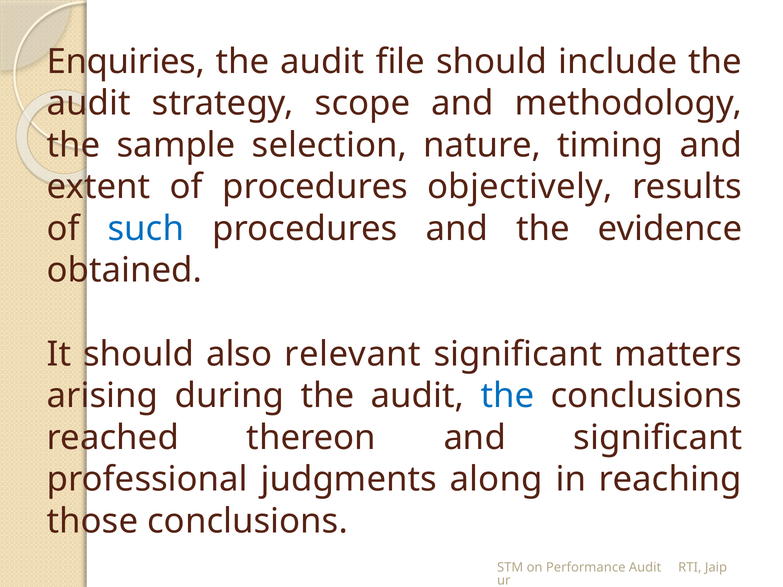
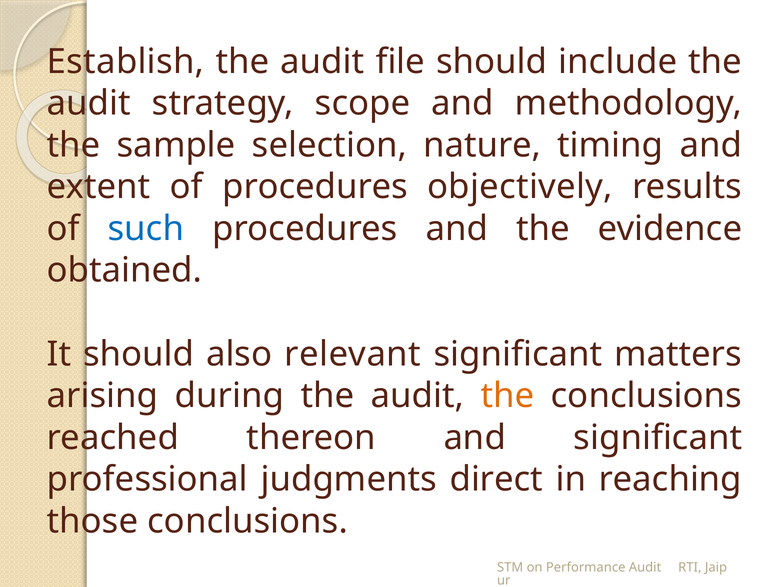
Enquiries: Enquiries -> Establish (126, 62)
the colour: blue -> orange (507, 396)
along: along -> direct (496, 480)
